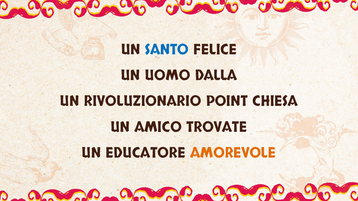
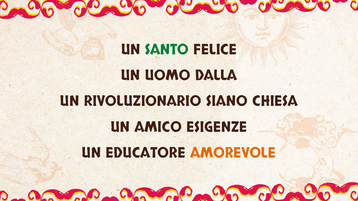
SANTO colour: blue -> green (167, 50)
POINT: POINT -> SIANO (227, 101)
TROVATE: TROVATE -> ESIGENZE (217, 127)
